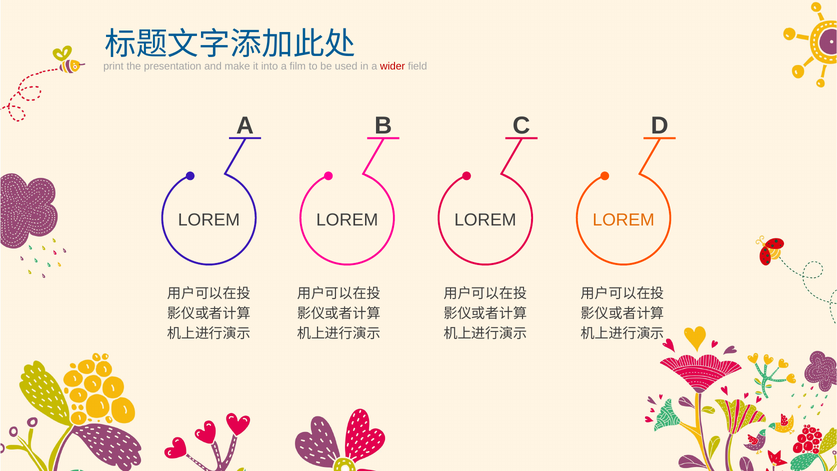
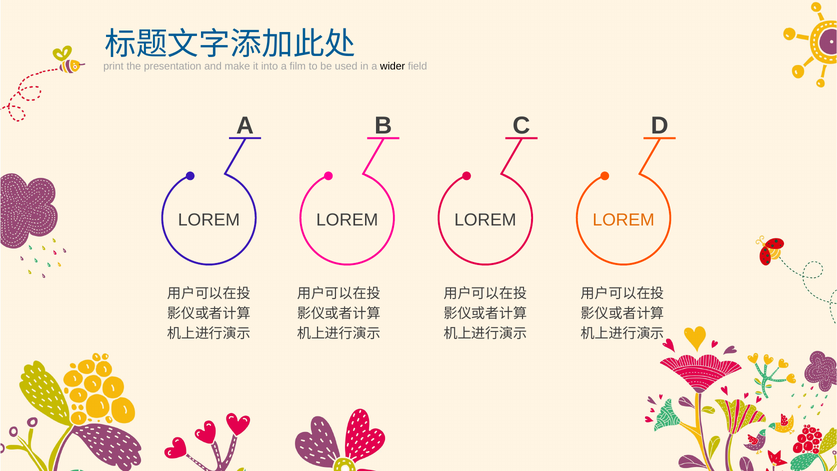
wider colour: red -> black (393, 67)
